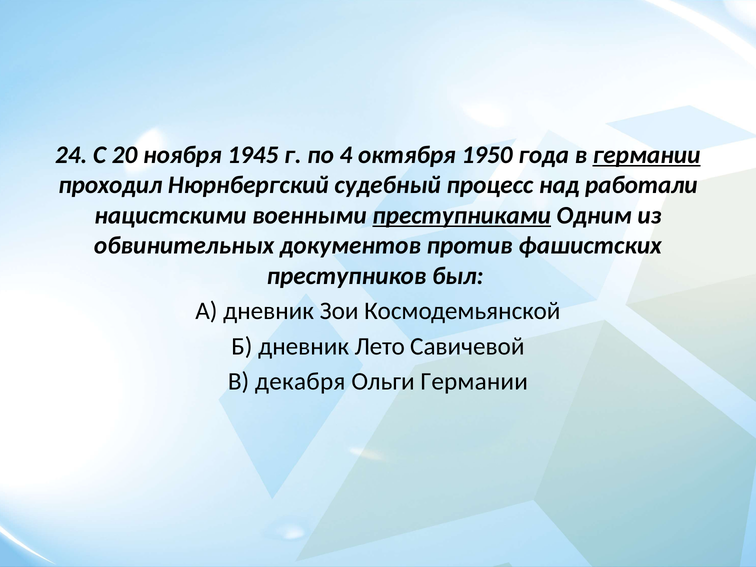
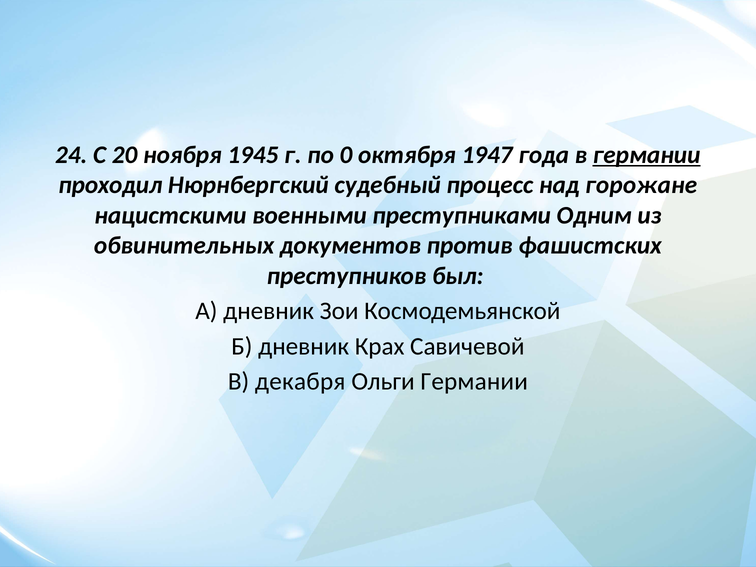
4: 4 -> 0 (346, 155)
1950: 1950 -> 1947 (487, 155)
работали: работали -> горожане (641, 185)
преступниками underline: present -> none (462, 215)
Лето: Лето -> Крах (380, 346)
